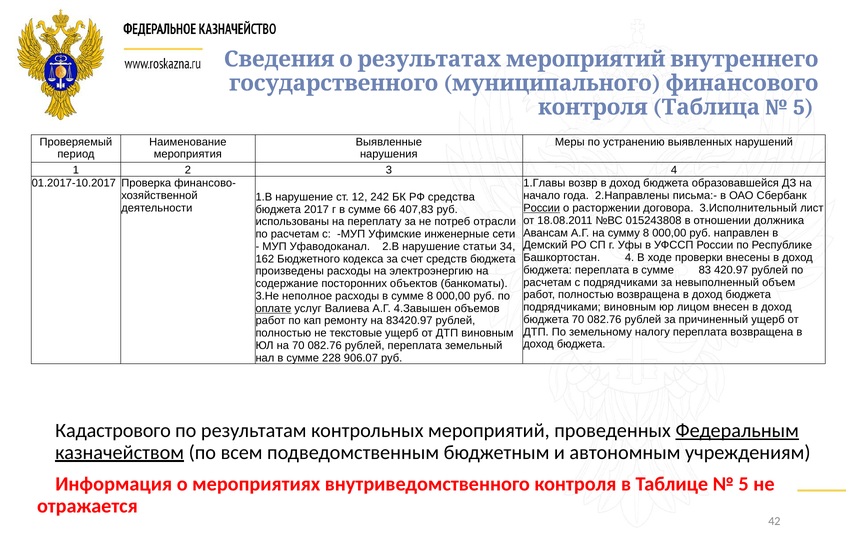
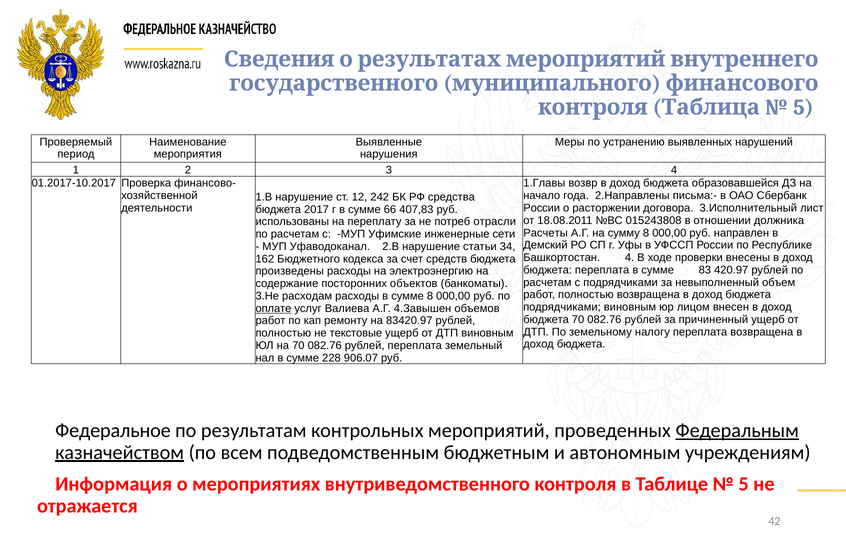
России underline: present -> none (542, 208)
Авансам: Авансам -> Расчеты (546, 233)
неполное: неполное -> расходам (307, 296)
Кадастрового: Кадастрового -> Федеральное (113, 431)
